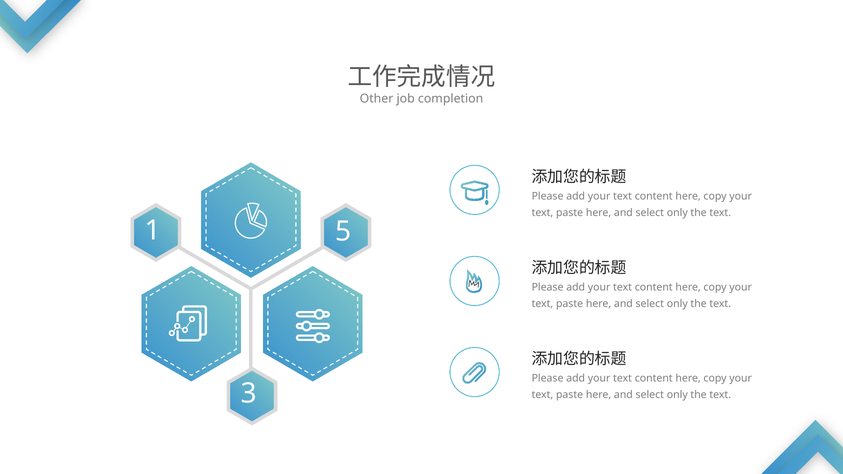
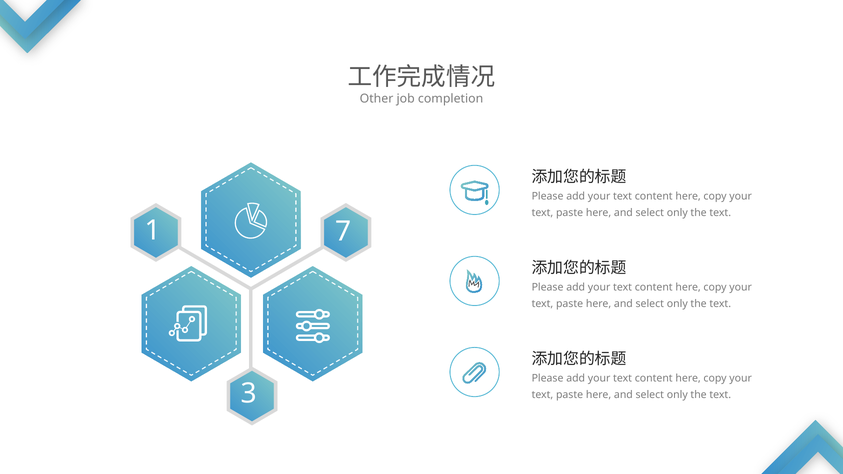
5: 5 -> 7 (343, 232)
